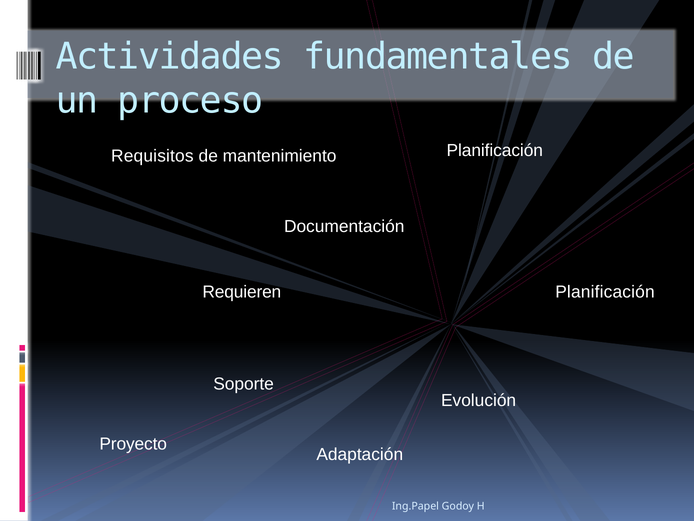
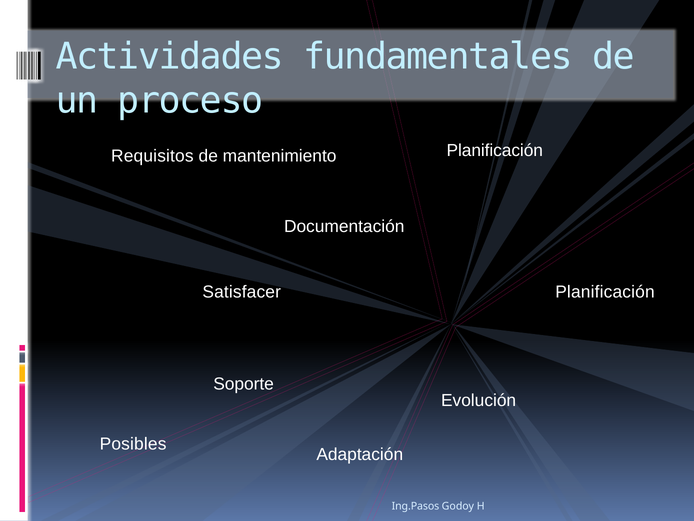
Requieren: Requieren -> Satisfacer (242, 292)
Proyecto: Proyecto -> Posibles (133, 443)
Ing.Papel: Ing.Papel -> Ing.Pasos (415, 506)
